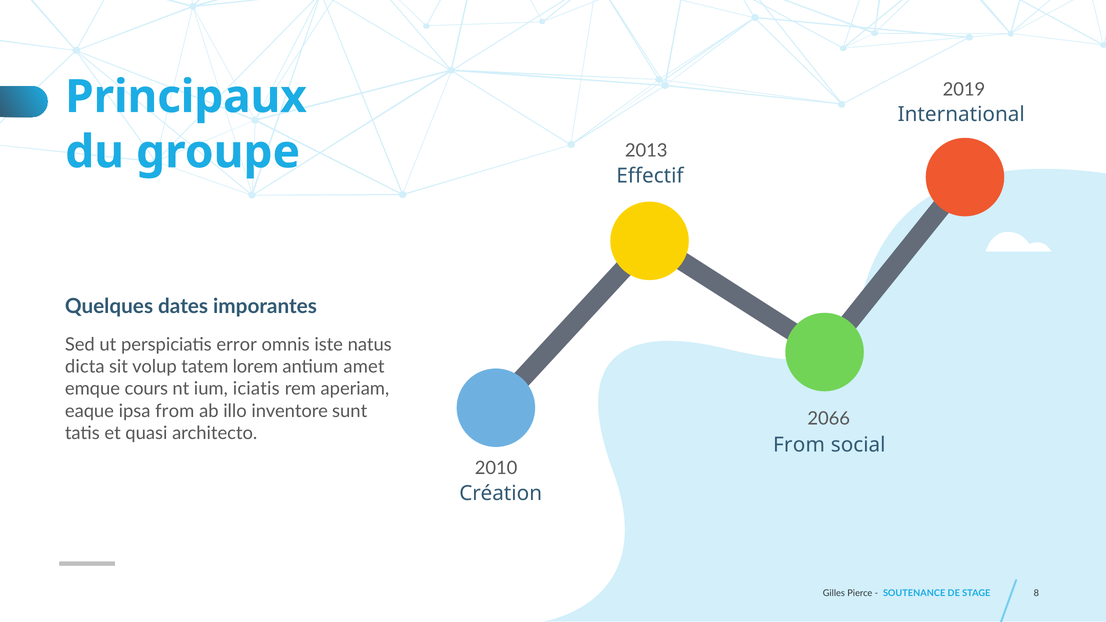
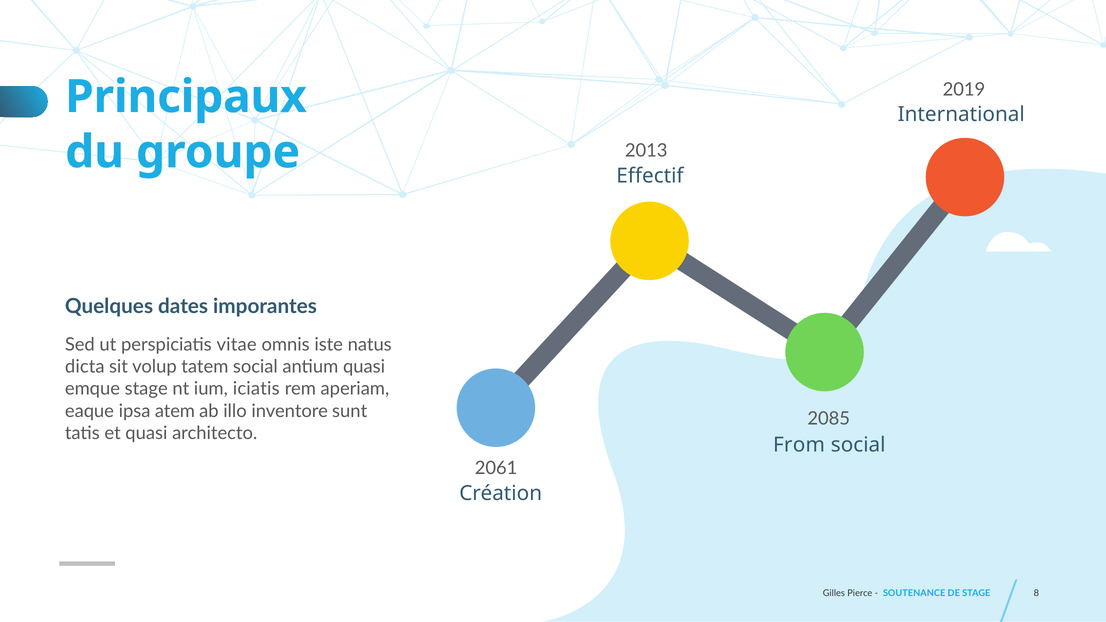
error: error -> vitae (237, 345)
tatem lorem: lorem -> social (255, 367)
antium amet: amet -> quasi (364, 367)
emque cours: cours -> stage (146, 389)
ipsa from: from -> atem (175, 411)
2066: 2066 -> 2085 (829, 419)
2010: 2010 -> 2061 (496, 468)
